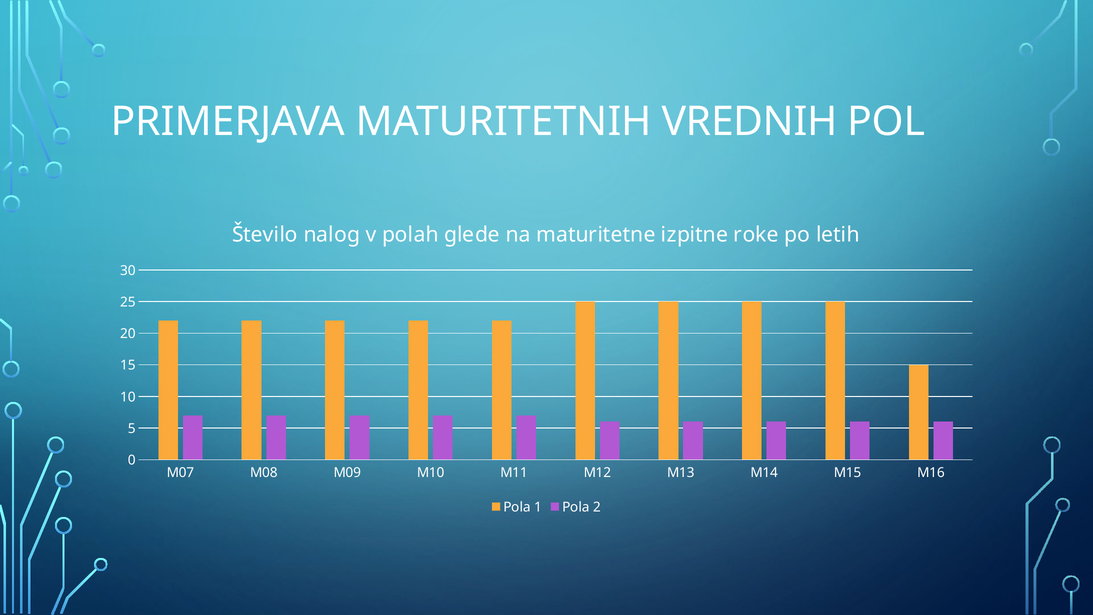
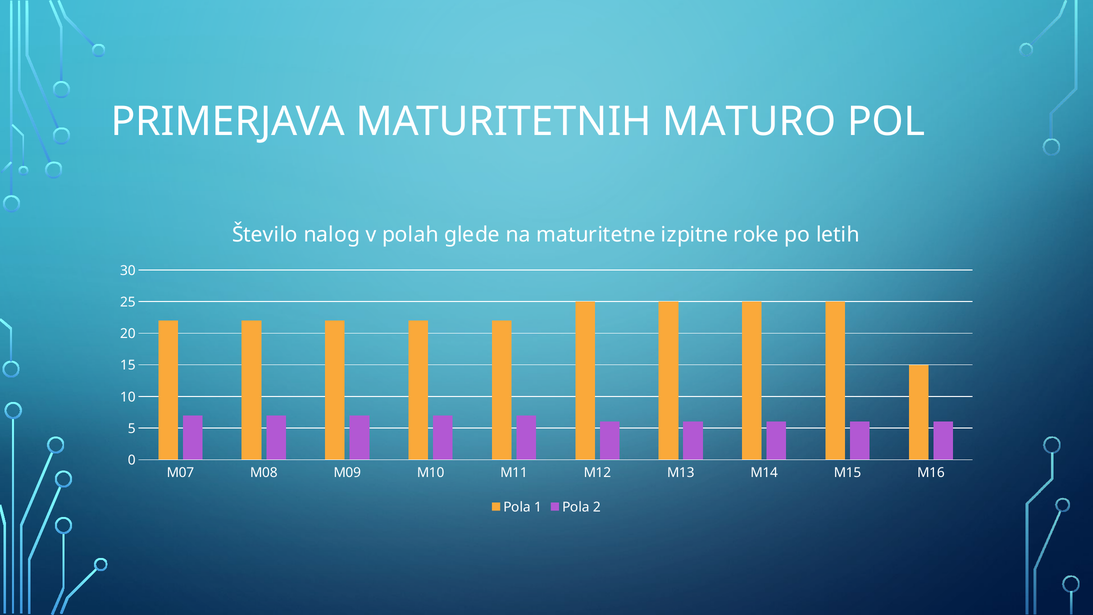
VREDNIH: VREDNIH -> MATURO (749, 121)
